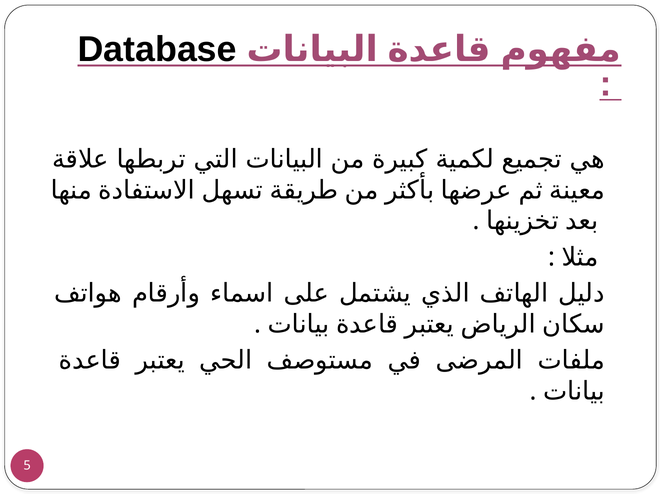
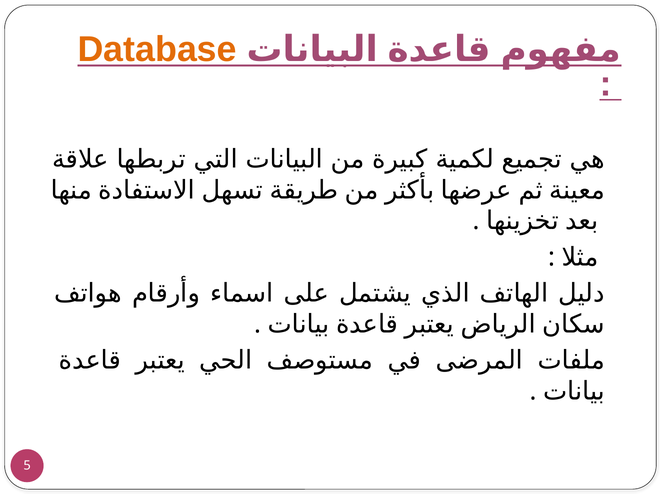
Database colour: black -> orange (157, 50)
